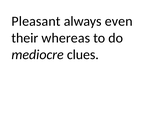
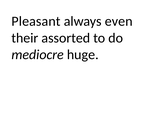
whereas: whereas -> assorted (66, 38)
clues: clues -> huge (83, 55)
